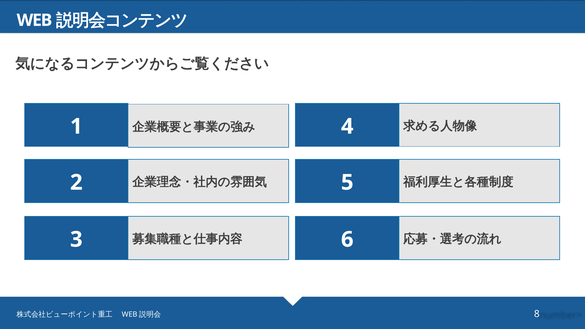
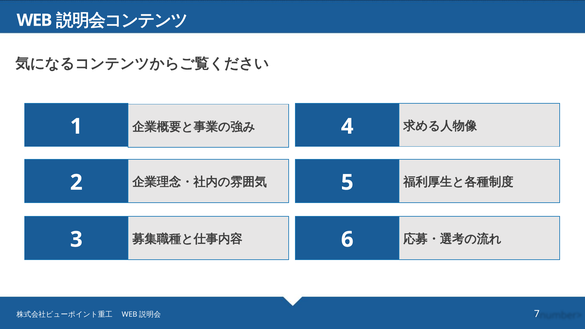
8: 8 -> 7 (537, 314)
